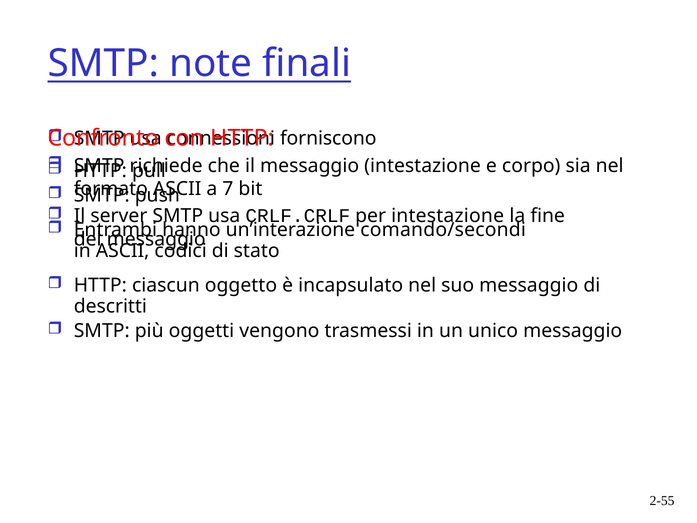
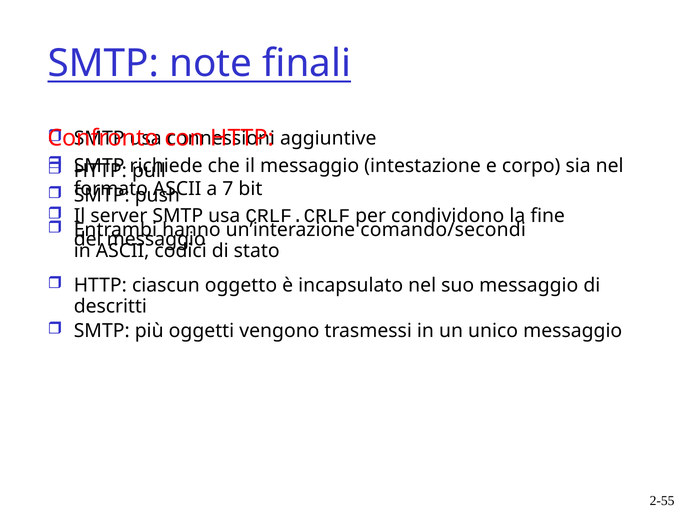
forniscono: forniscono -> aggiuntive (328, 138)
per intestazione: intestazione -> condividono (448, 216)
